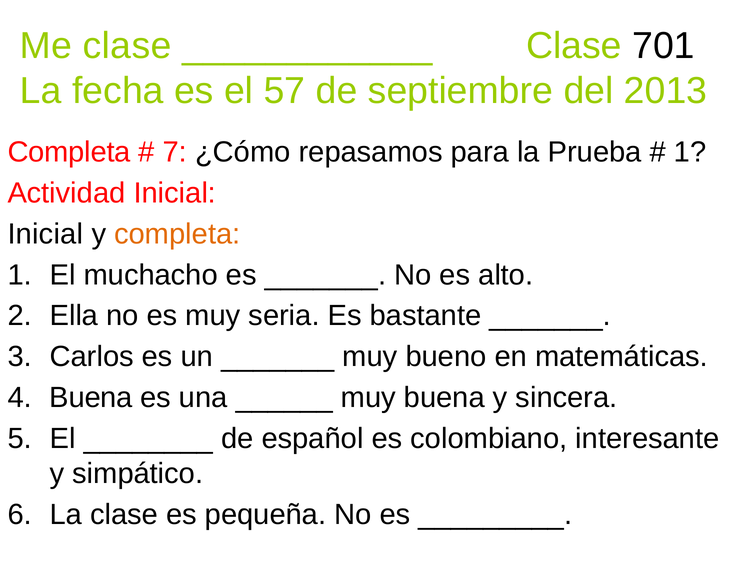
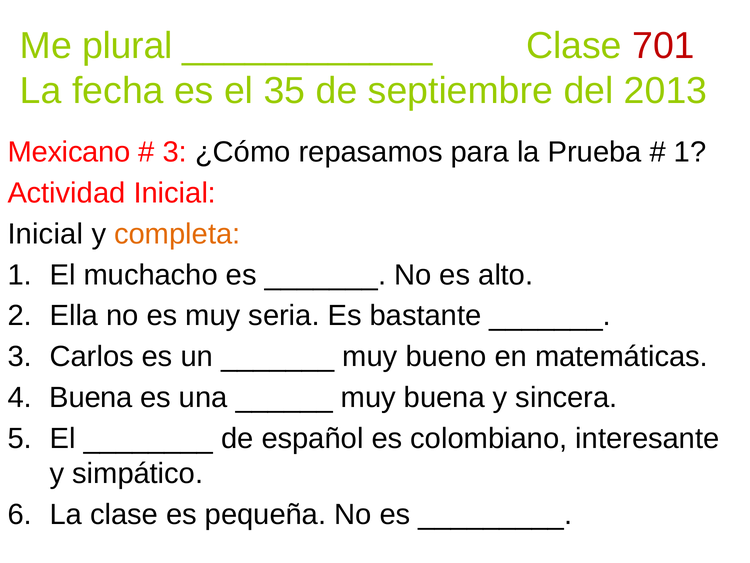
Me clase: clase -> plural (127, 46)
701 colour: black -> red (663, 46)
57: 57 -> 35 (284, 91)
Completa: Completa -> Mexicano (69, 152)
7: 7 -> 3 (175, 152)
